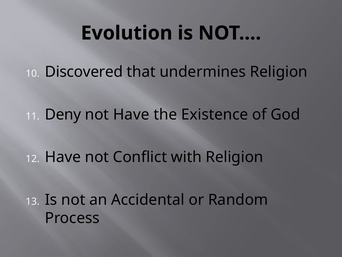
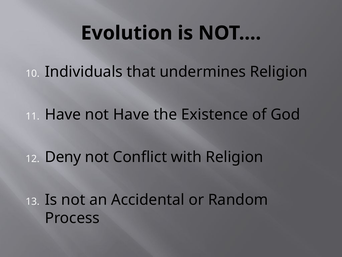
Discovered: Discovered -> Individuals (84, 72)
Deny: Deny -> Have (63, 114)
Have: Have -> Deny (63, 157)
